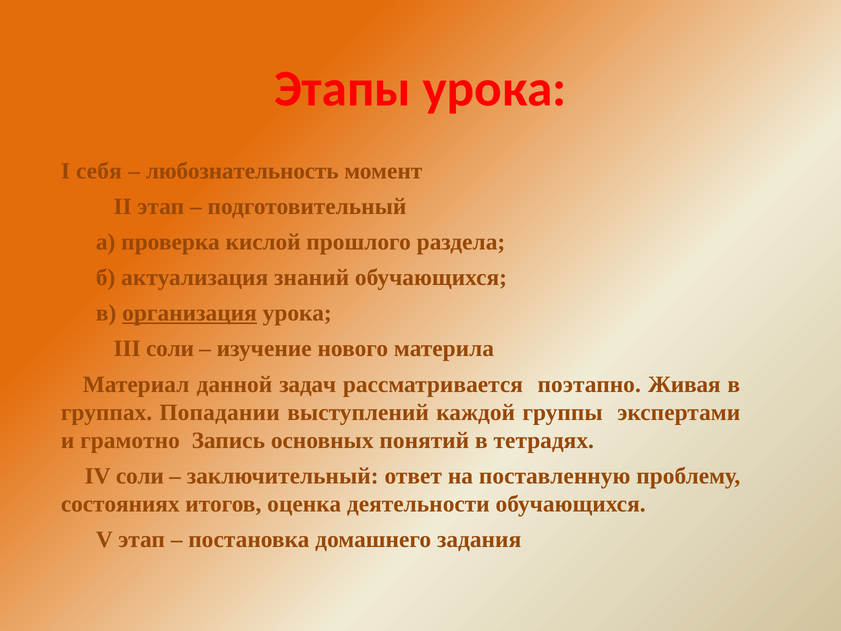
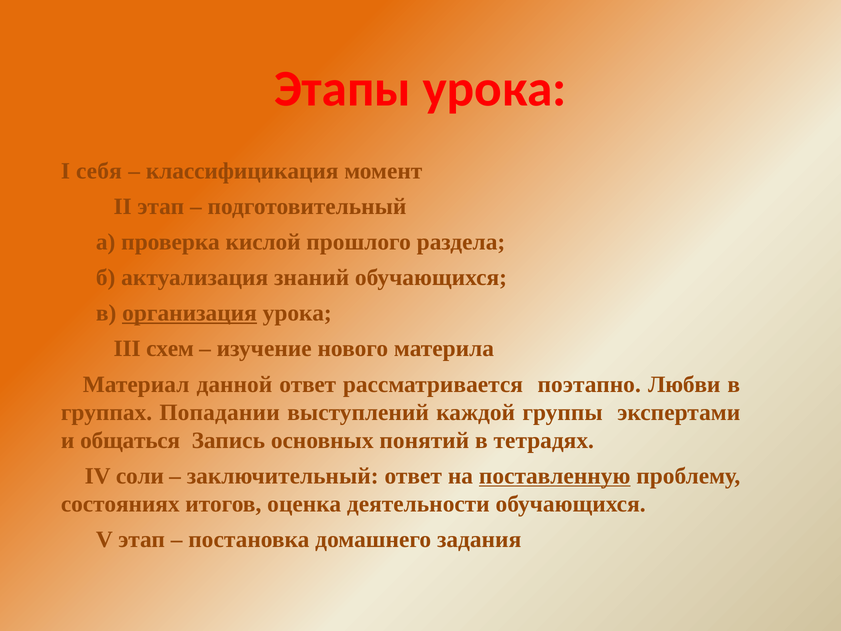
любознательность: любознательность -> классифицикация (242, 171)
III соли: соли -> схем (170, 349)
данной задач: задач -> ответ (308, 384)
Живая: Живая -> Любви (684, 384)
грамотно: грамотно -> общаться (130, 440)
поставленную underline: none -> present (555, 476)
